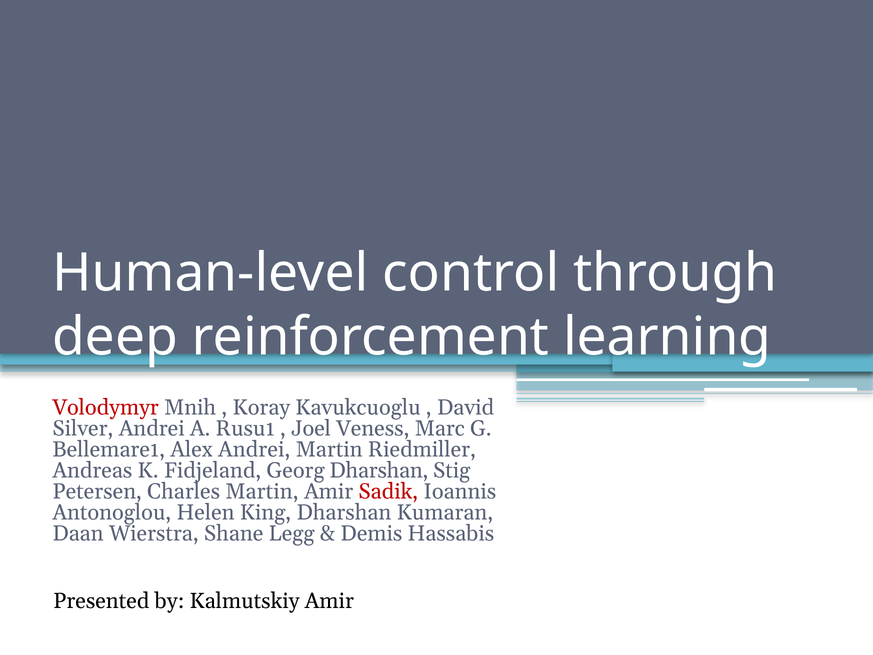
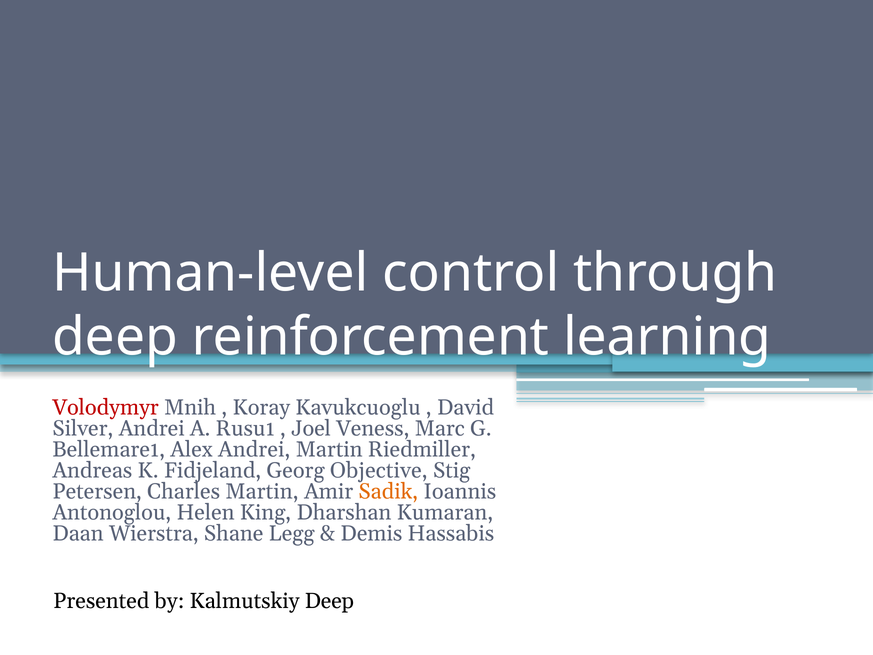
Georg Dharshan: Dharshan -> Objective (379, 470)
Sadik colour: red -> orange (388, 491)
Kalmutskiy Amir: Amir -> Deep (329, 601)
